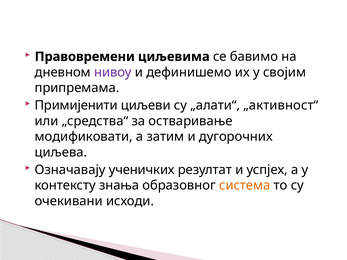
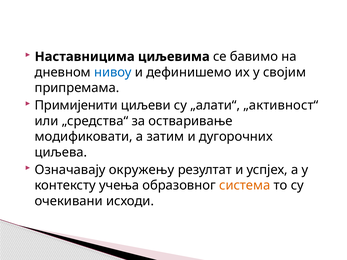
Правовремени: Правовремени -> Наставницима (85, 57)
нивоу colour: purple -> blue (113, 72)
ученичких: ученичких -> окружењу (142, 170)
знања: знања -> учења (119, 186)
